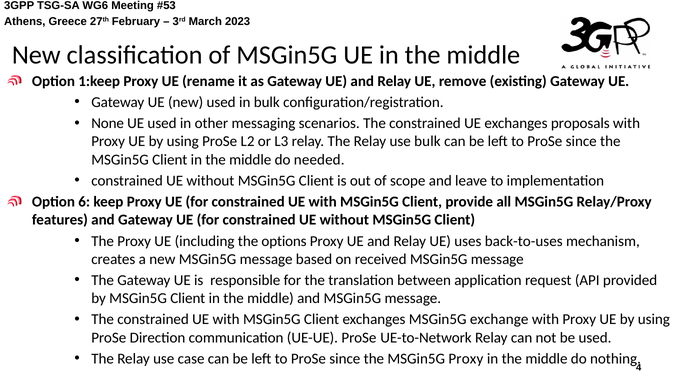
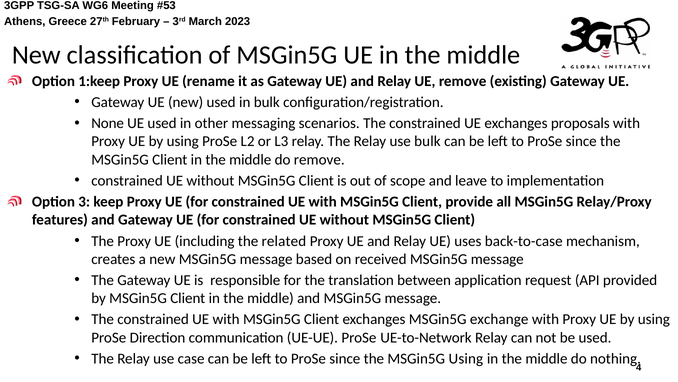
do needed: needed -> remove (319, 159)
6: 6 -> 3 (84, 202)
options: options -> related (284, 241)
back-to-uses: back-to-uses -> back-to-case (524, 241)
MSGin5G Proxy: Proxy -> Using (466, 358)
